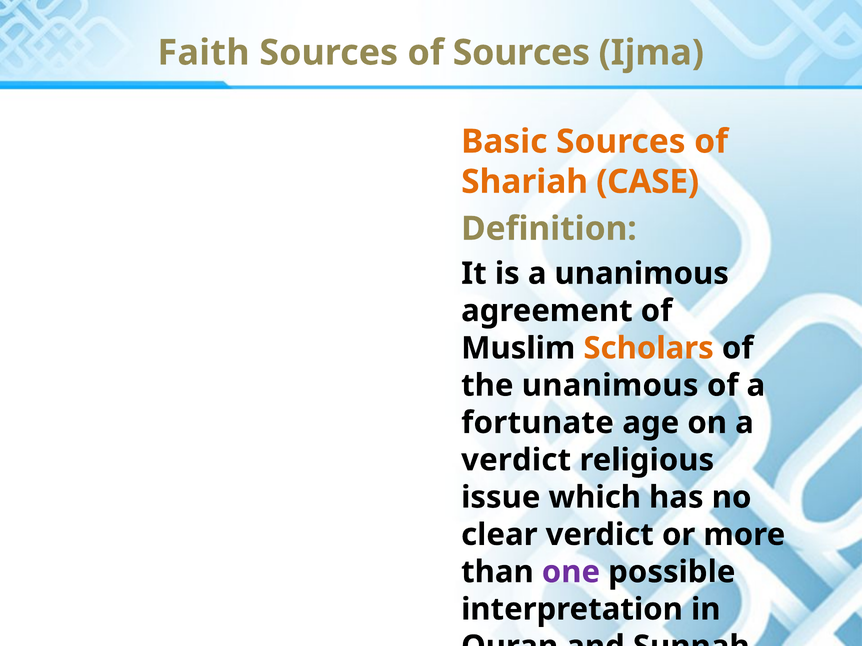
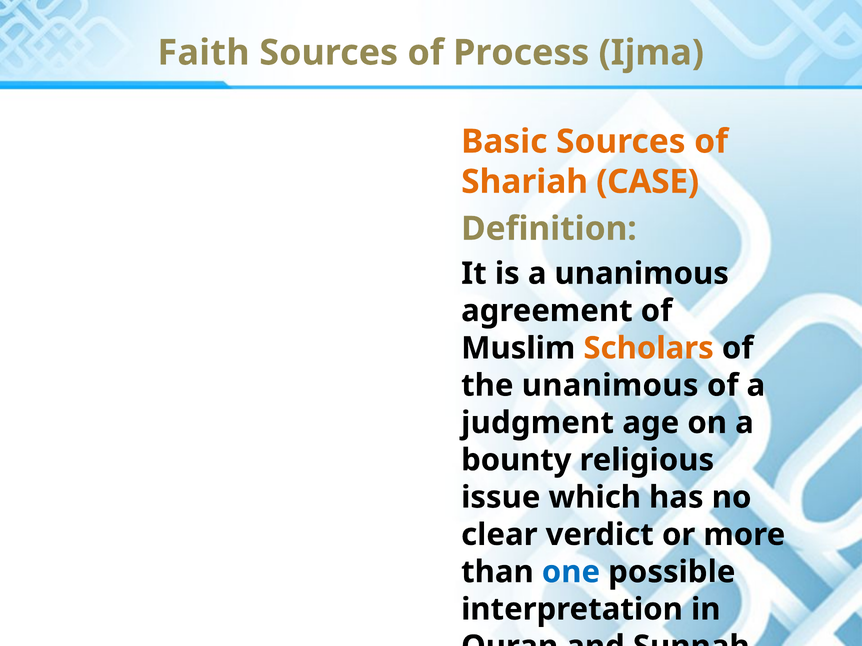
of Sources: Sources -> Process (521, 53)
fortunate: fortunate -> judgment (538, 423)
verdict: verdict -> bounty (516, 460)
one colour: purple -> blue (571, 572)
